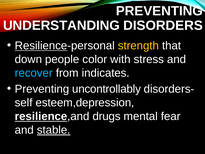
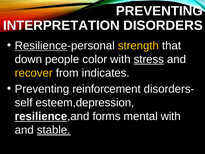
UNDERSTANDING: UNDERSTANDING -> INTERPRETATION (61, 25)
stress underline: none -> present (149, 59)
recover colour: light blue -> yellow (34, 73)
uncontrollably: uncontrollably -> reinforcement (107, 89)
drugs: drugs -> forms (107, 116)
mental fear: fear -> with (171, 116)
